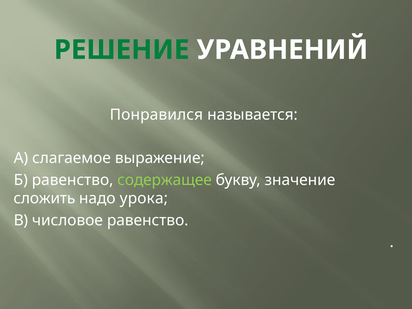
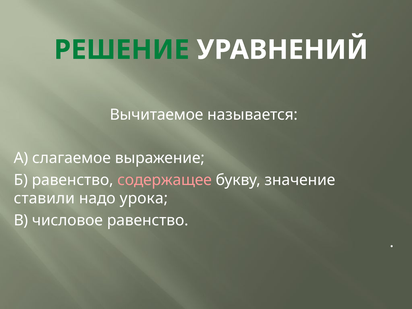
Понравился: Понравился -> Вычитаемое (156, 115)
содержащее colour: light green -> pink (165, 180)
сложить: сложить -> ставили (44, 198)
